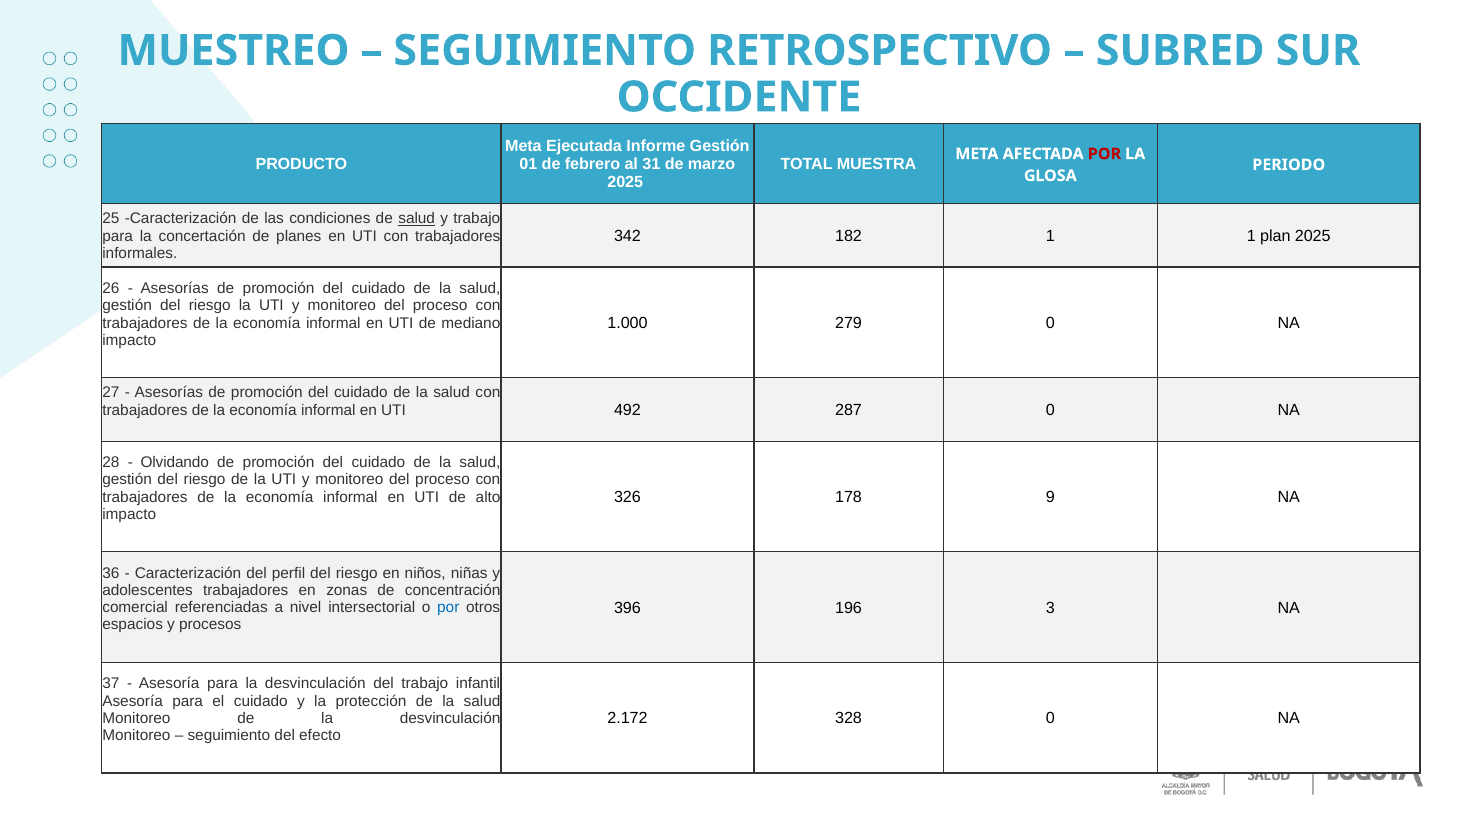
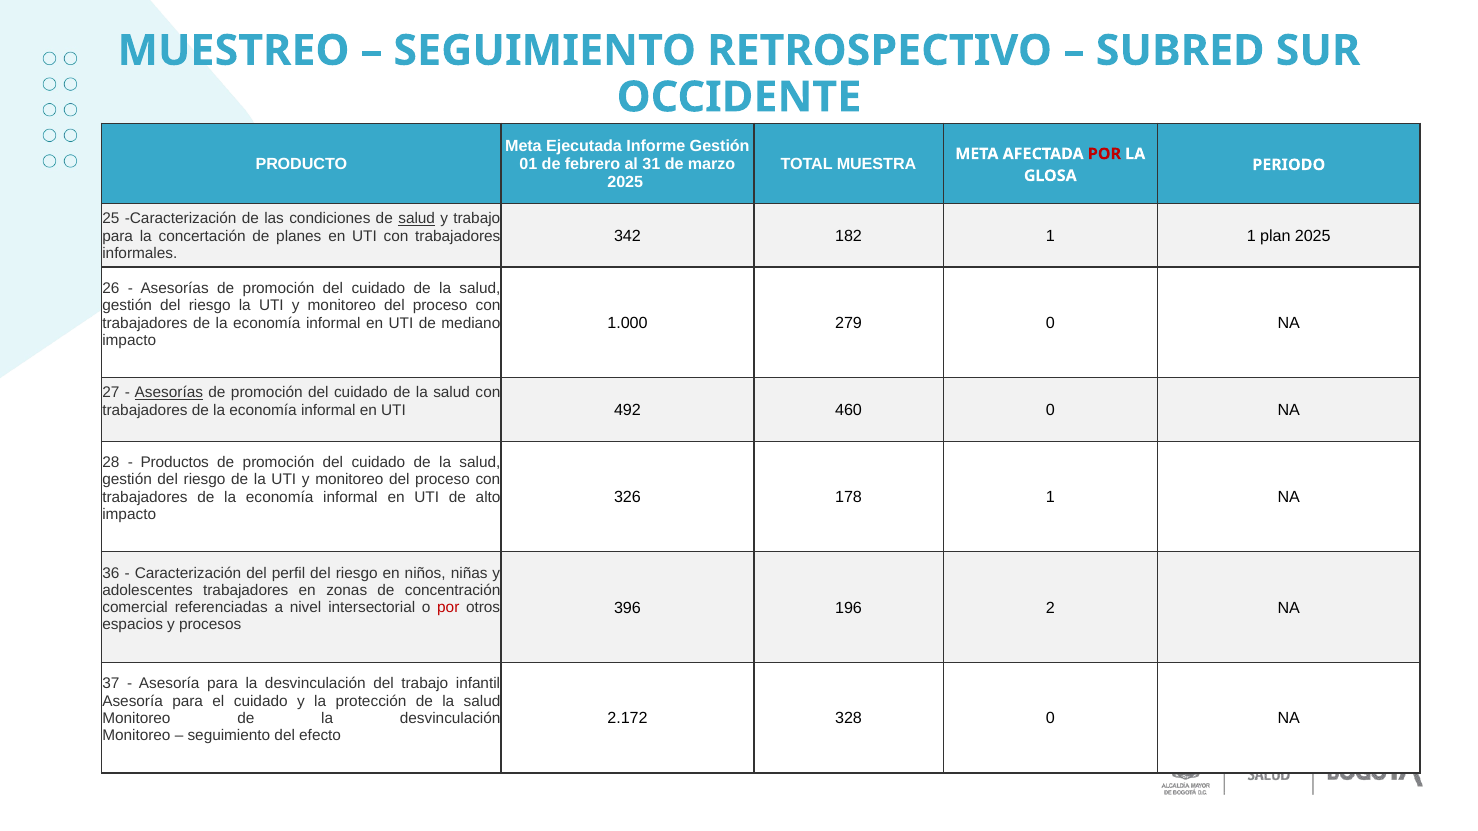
Asesorías underline: none -> present (169, 393)
287: 287 -> 460 (849, 410)
Olvidando: Olvidando -> Productos (175, 463)
178 9: 9 -> 1 (1050, 497)
3: 3 -> 2 (1050, 608)
por colour: blue -> red (448, 608)
